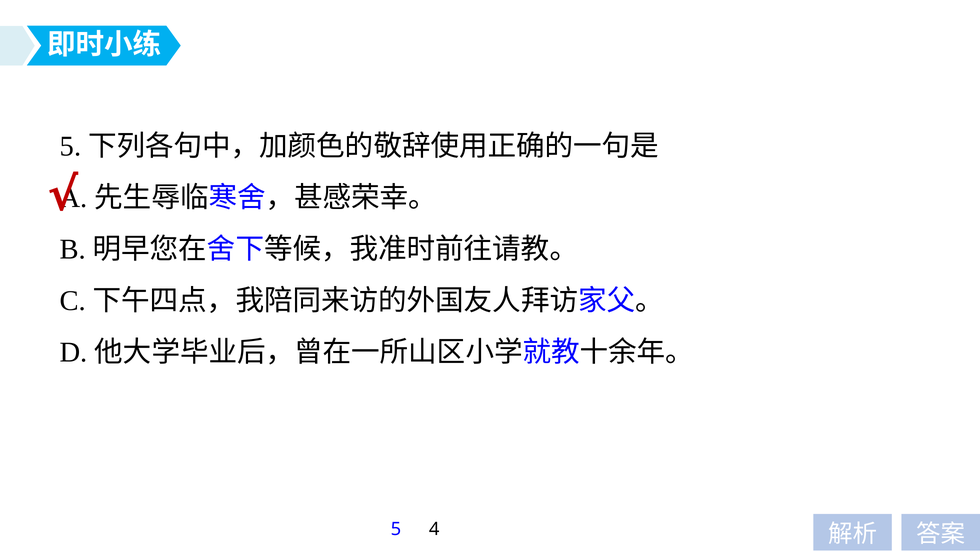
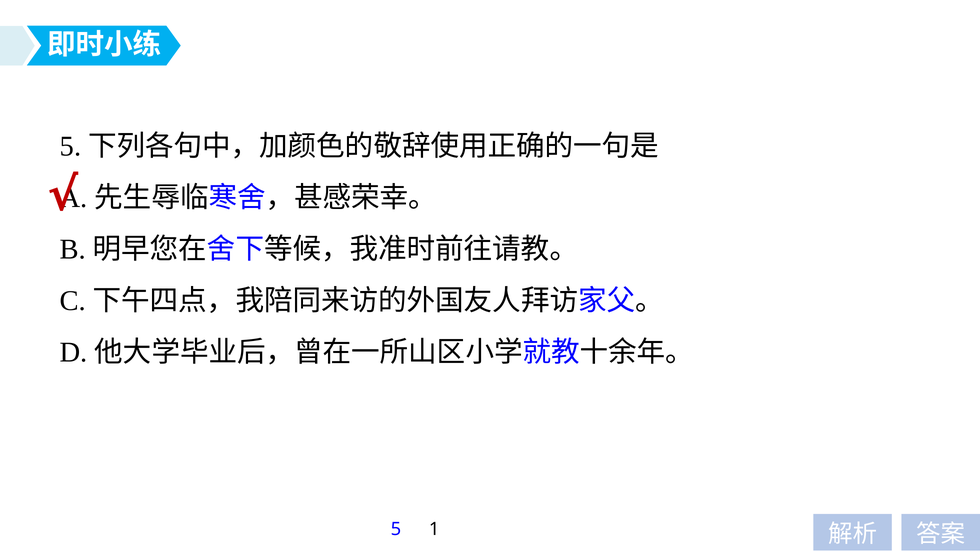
4: 4 -> 1 (434, 530)
